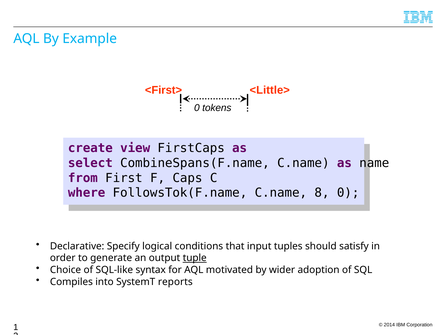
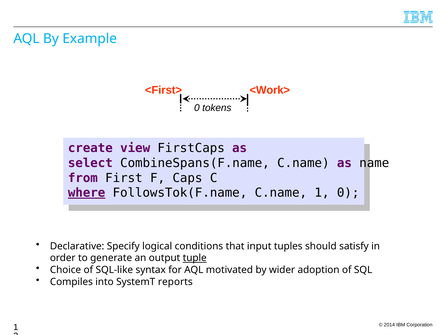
<Little>: <Little> -> <Work> (270, 90)
where underline: none -> present (87, 193)
C.name 8: 8 -> 1 (322, 193)
